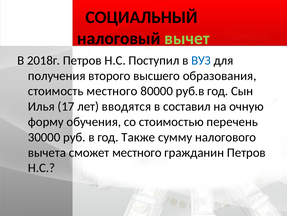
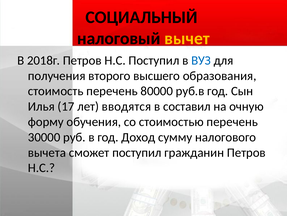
вычет colour: light green -> yellow (187, 38)
стоимость местного: местного -> перечень (112, 91)
Также: Также -> Доход (138, 137)
сможет местного: местного -> поступил (137, 152)
